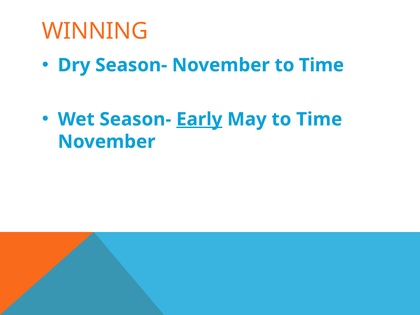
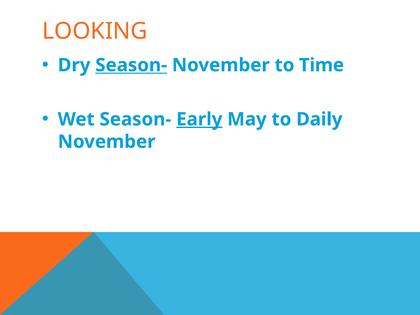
WINNING: WINNING -> LOOKING (95, 31)
Season- underline: none -> present (131, 65)
May to Time: Time -> Daily (319, 119)
